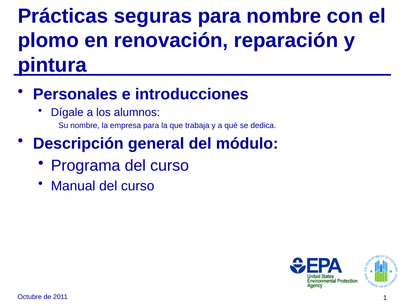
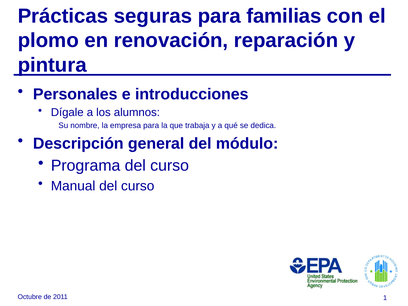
para nombre: nombre -> familias (284, 16)
